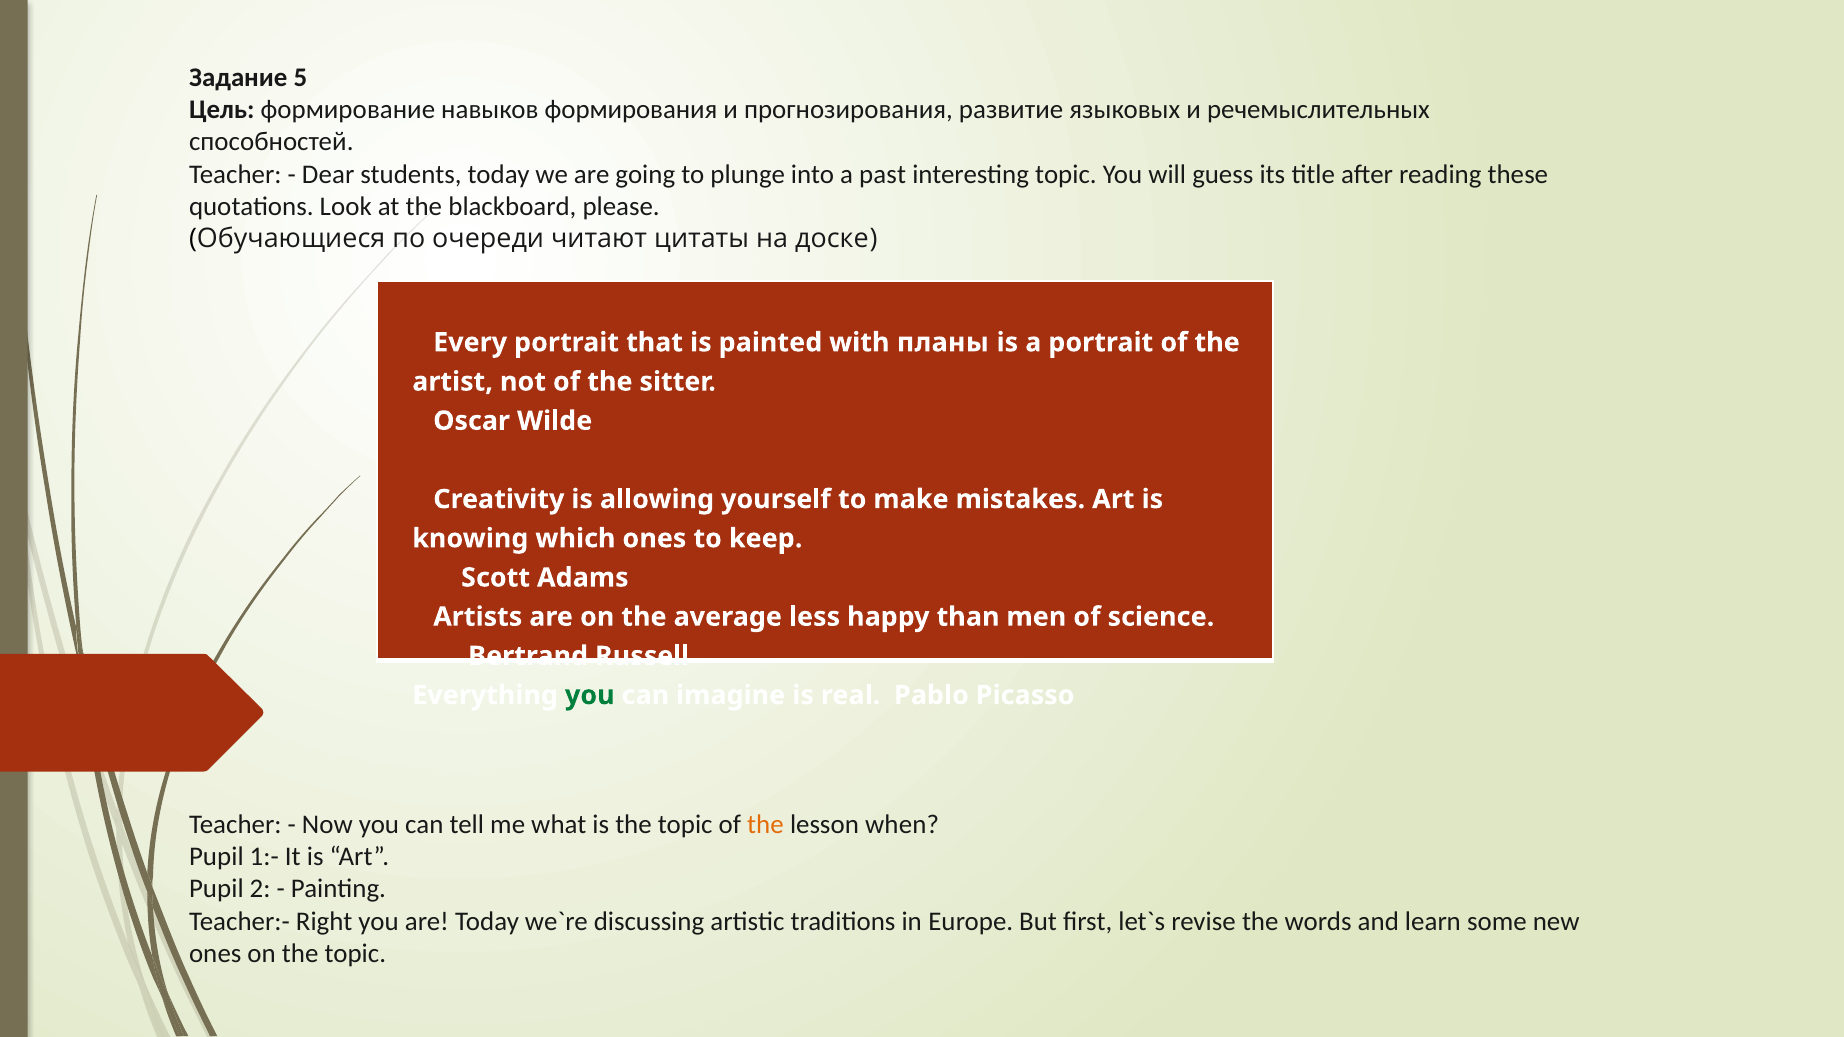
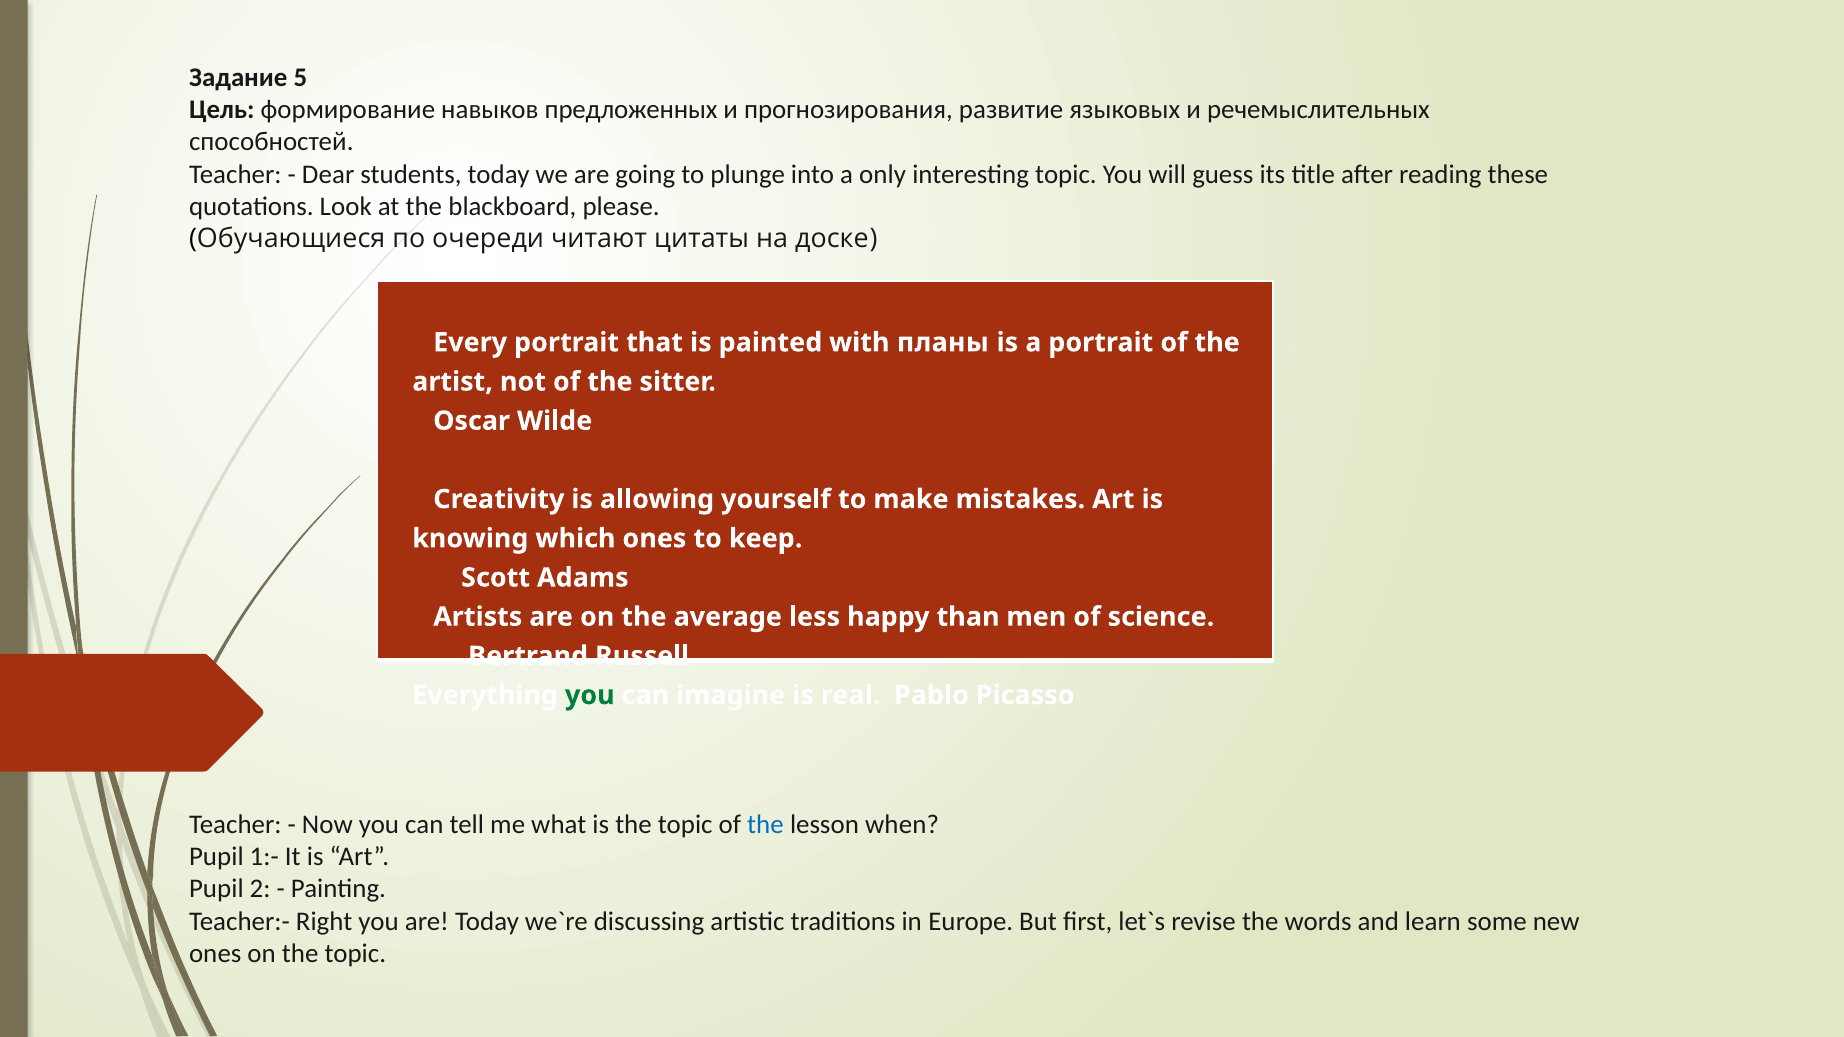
формирования: формирования -> предложенных (631, 110)
past: past -> only (883, 174)
the colour: orange -> blue (765, 825)
